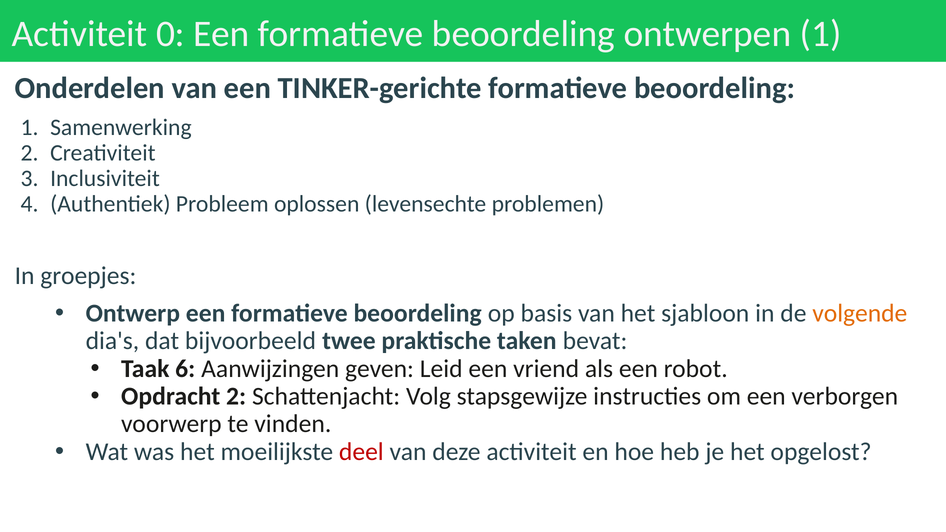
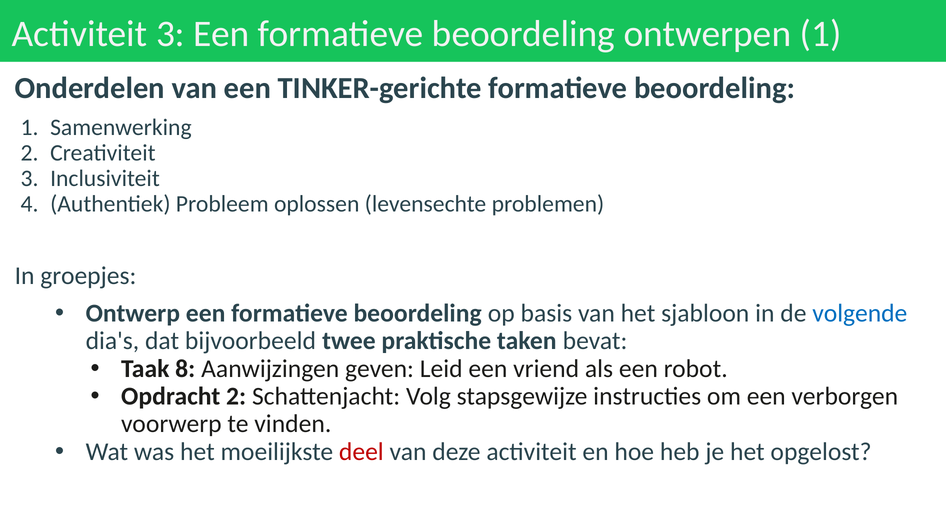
Activiteit 0: 0 -> 3 (170, 34)
volgende colour: orange -> blue (860, 313)
6: 6 -> 8 (185, 369)
